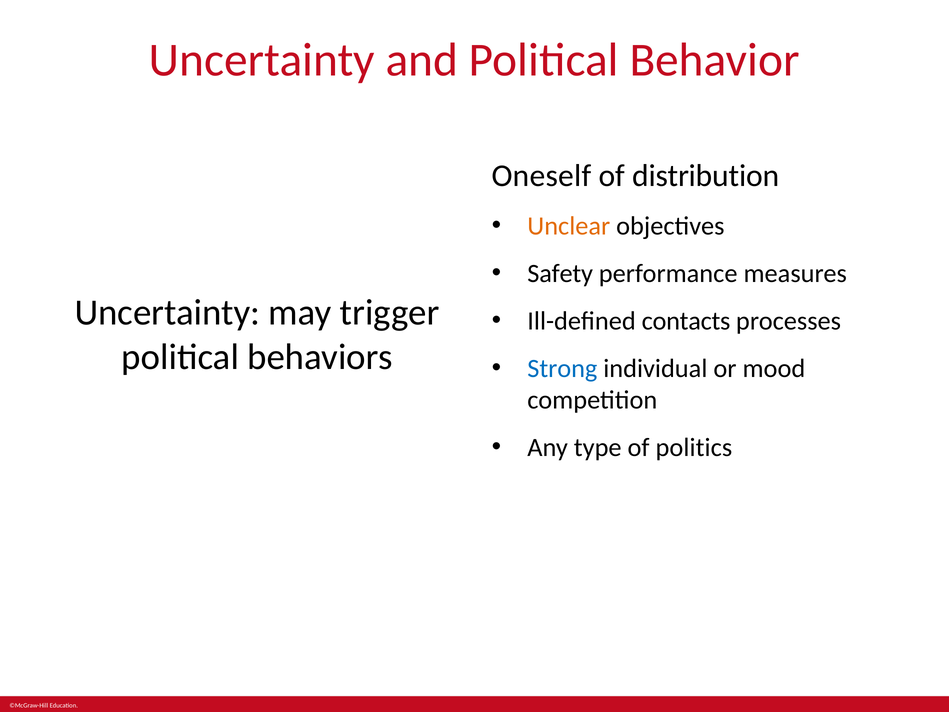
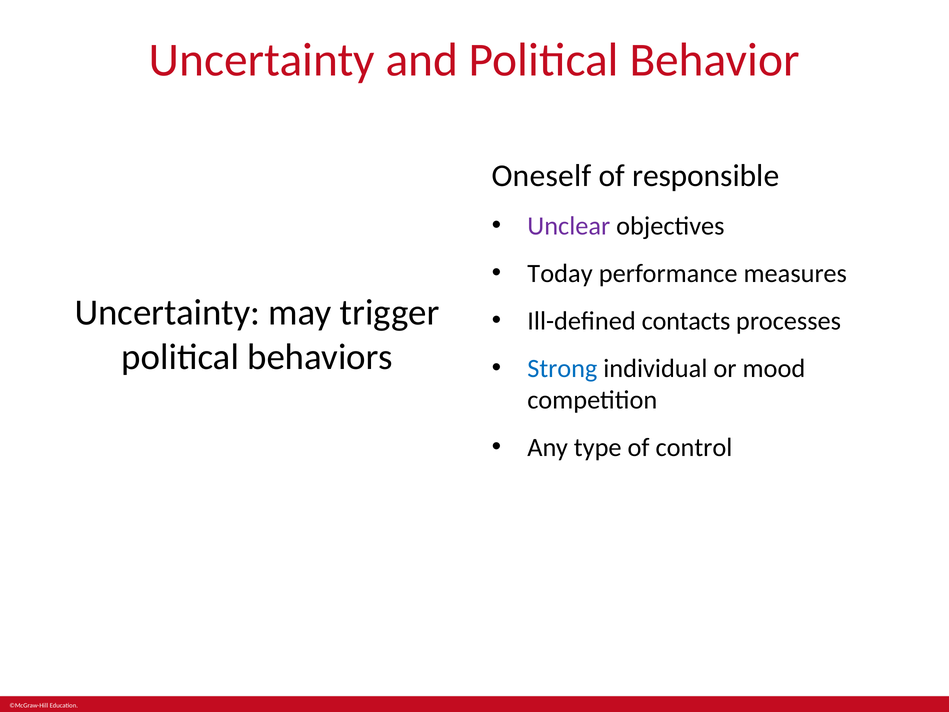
distribution: distribution -> responsible (706, 176)
Unclear colour: orange -> purple (569, 226)
Safety: Safety -> Today (560, 274)
politics: politics -> control (694, 448)
